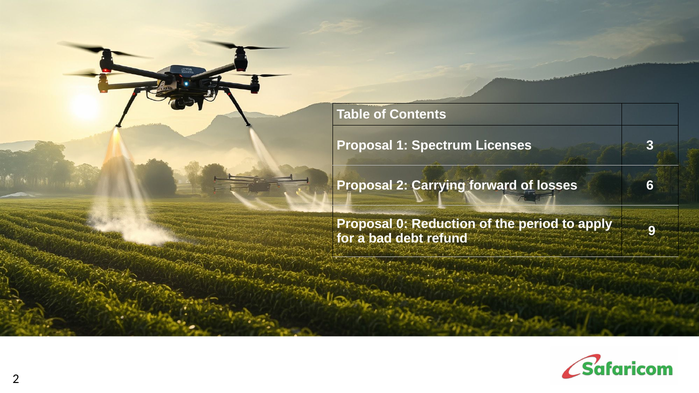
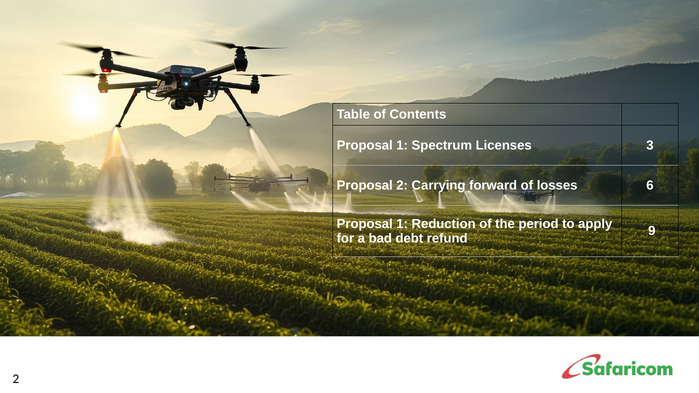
0: 0 -> 1 (402, 224)
